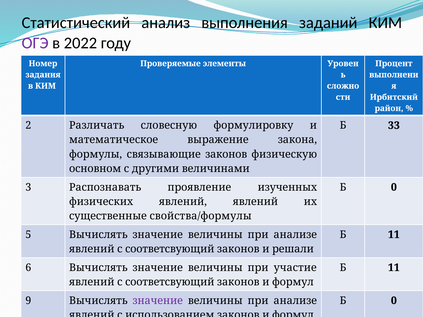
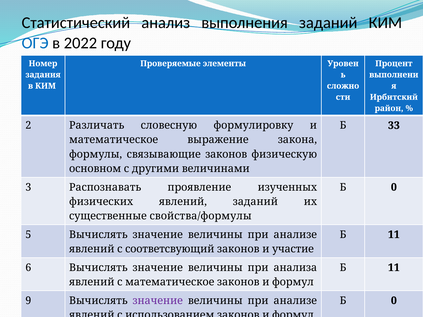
ОГЭ colour: purple -> blue (35, 43)
явлений явлений: явлений -> заданий (255, 202)
решали: решали -> участие (293, 249)
участие: участие -> анализа (295, 268)
соответсвующий: соответсвующий -> математическое (170, 282)
